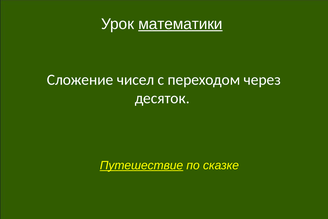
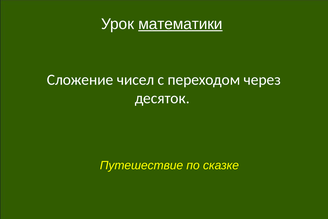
Путешествие underline: present -> none (141, 165)
